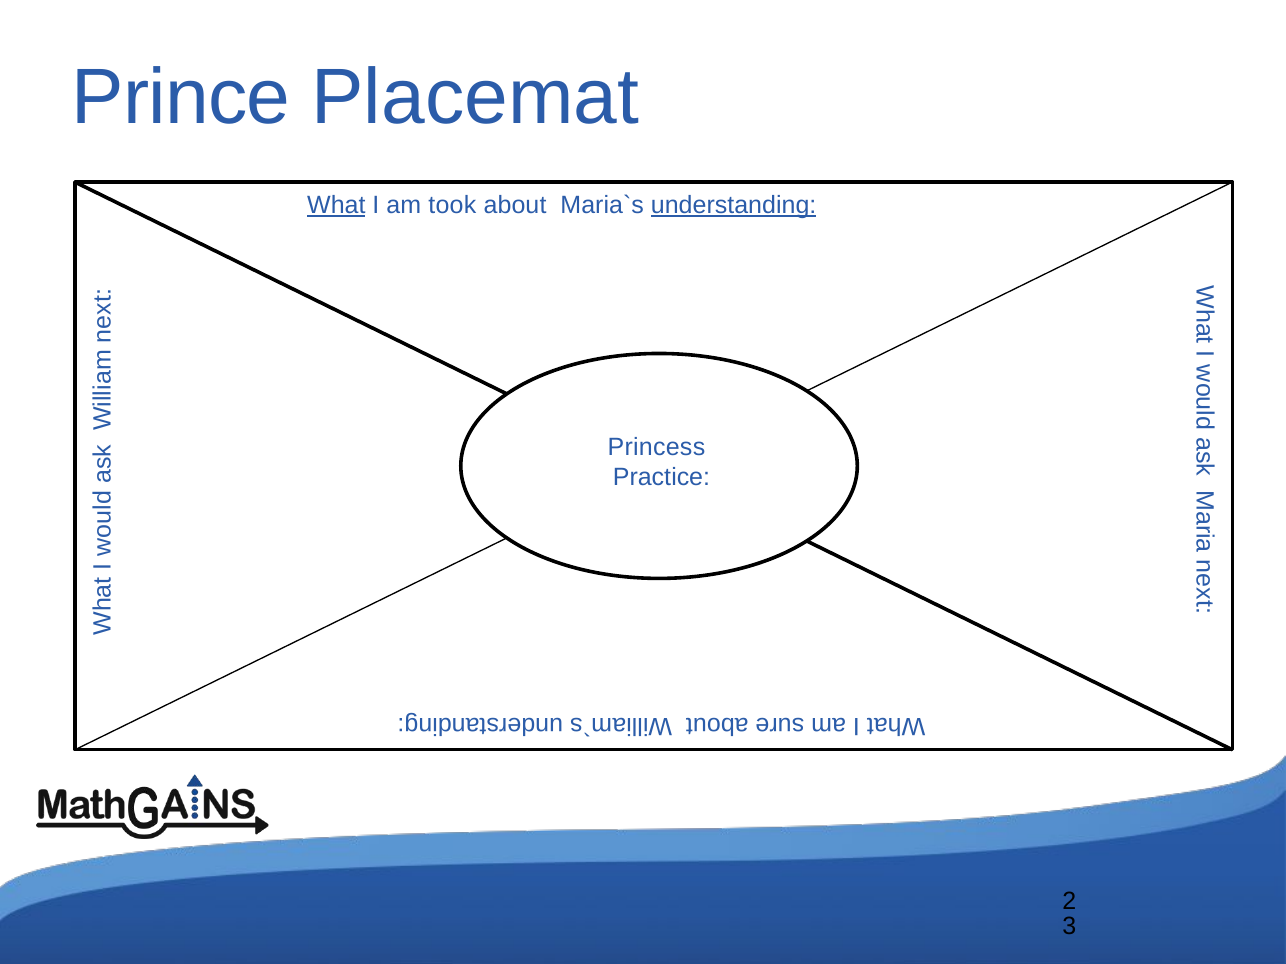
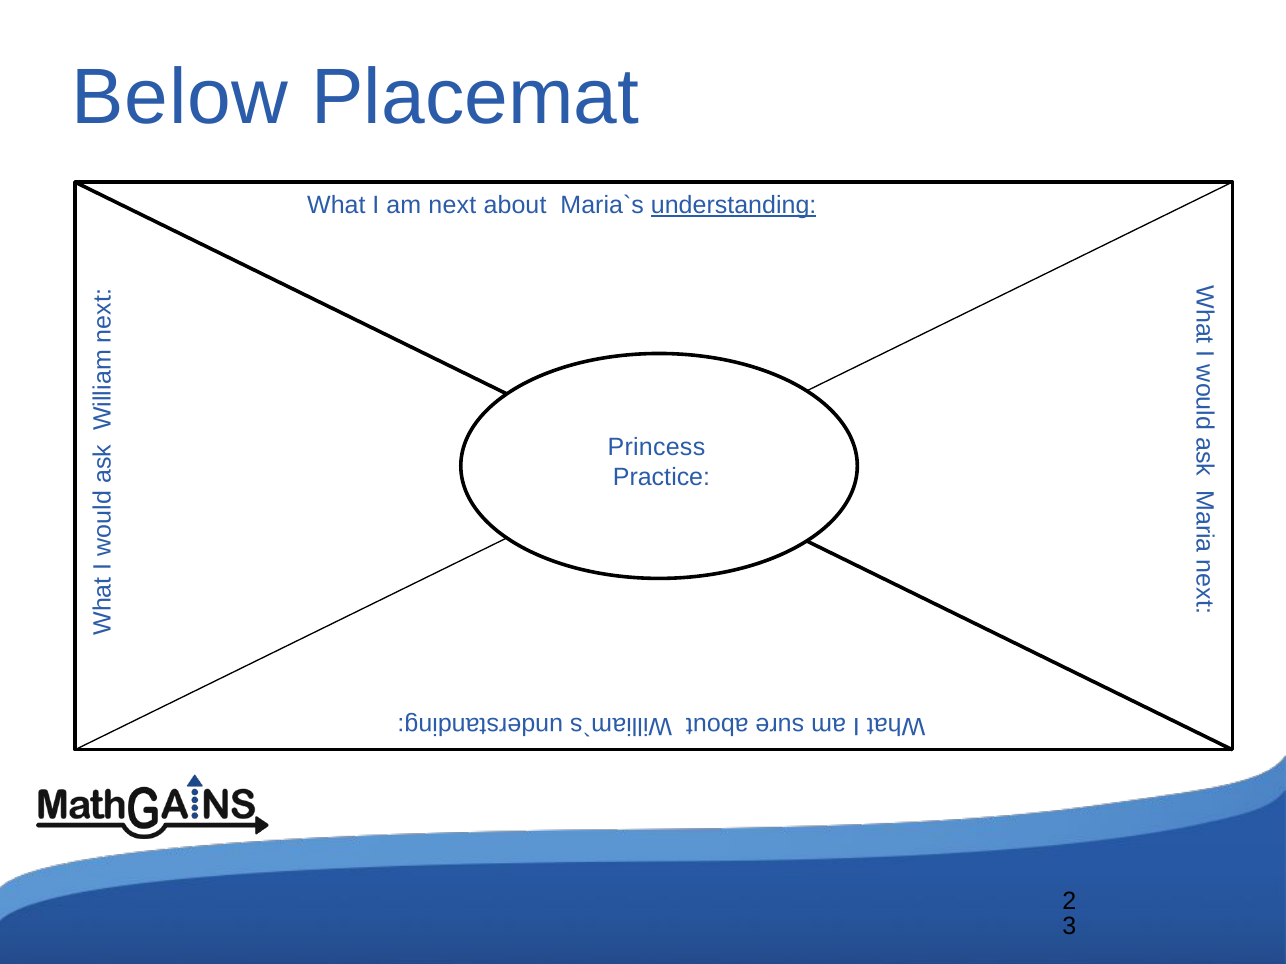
Prince: Prince -> Below (180, 98)
What underline: present -> none (336, 205)
took: took -> next (452, 205)
